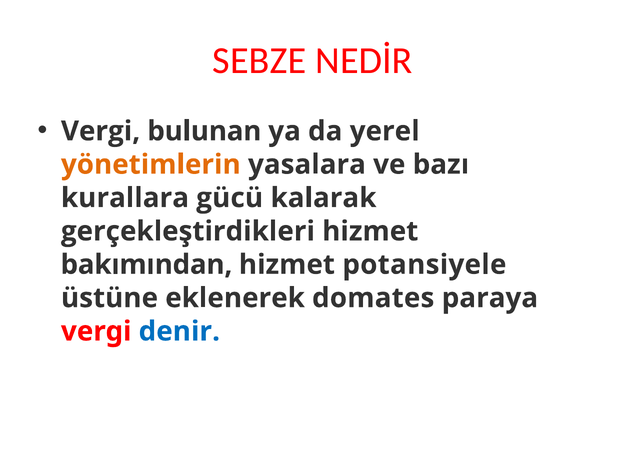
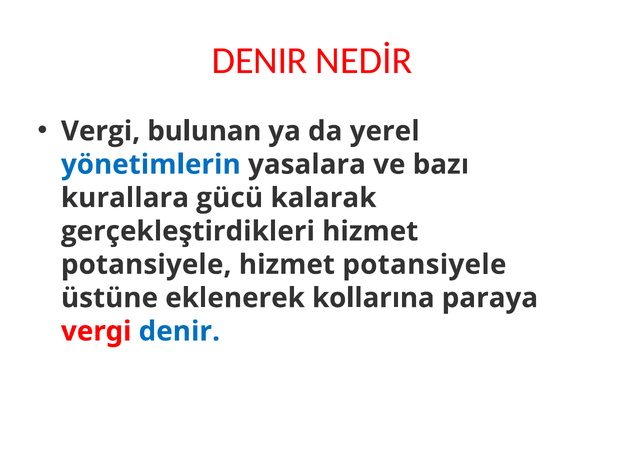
SEBZE: SEBZE -> DENIR (260, 61)
yönetimlerin colour: orange -> blue (151, 164)
bakımından: bakımından -> potansiyele (146, 264)
domates: domates -> kollarına (373, 298)
